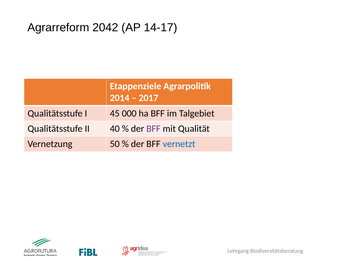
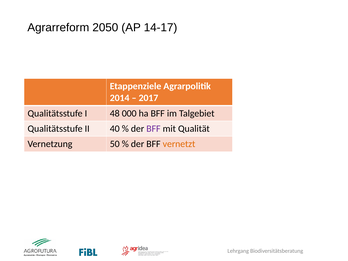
2042: 2042 -> 2050 (105, 28)
45: 45 -> 48 (115, 113)
vernetzt colour: blue -> orange (179, 144)
